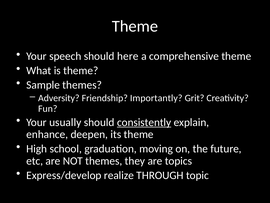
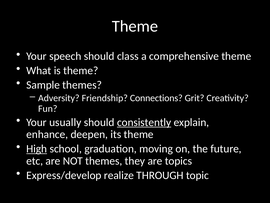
here: here -> class (128, 56)
Importantly: Importantly -> Connections (156, 98)
High underline: none -> present (37, 148)
